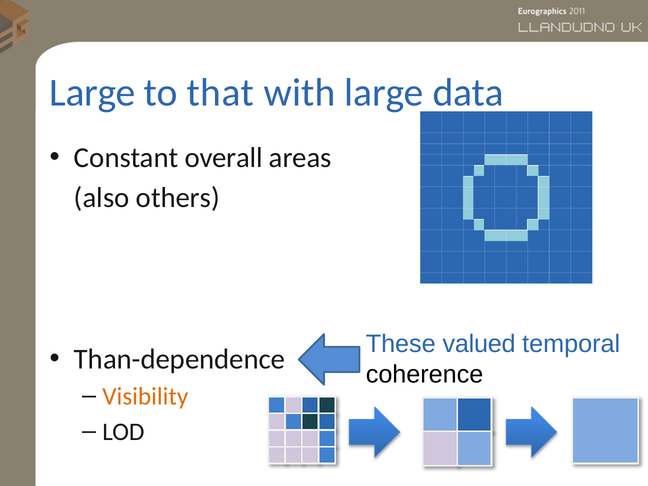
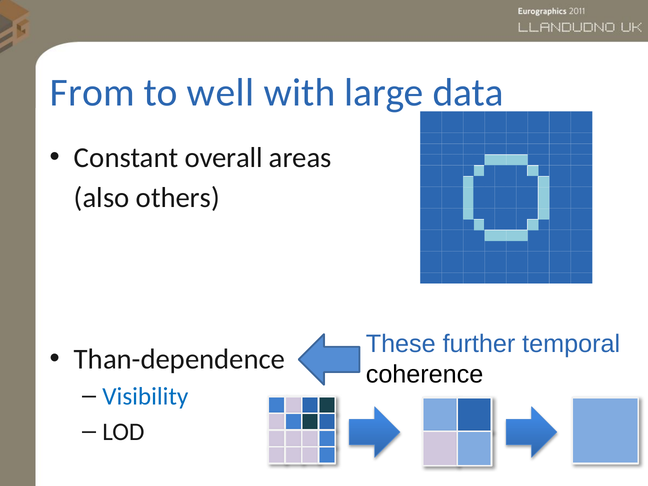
Large: Large -> From (92, 93)
that: that -> well (221, 93)
valued: valued -> further (479, 344)
Visibility colour: orange -> blue (145, 397)
